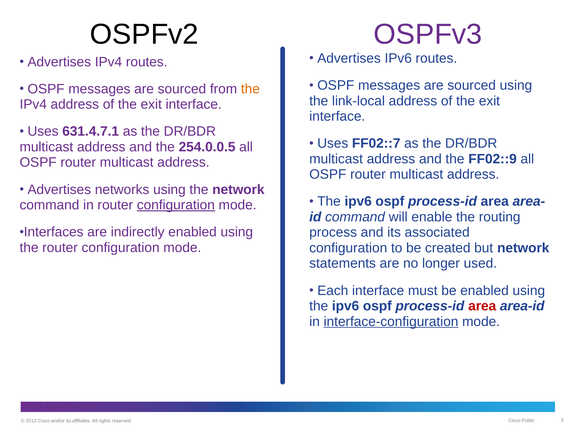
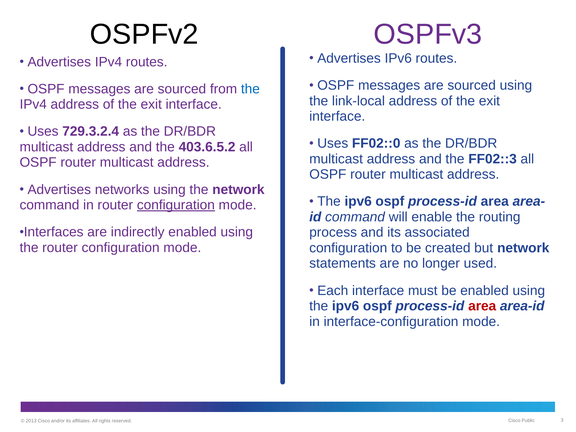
the colour: orange -> blue (250, 89)
631.4.7.1: 631.4.7.1 -> 729.3.2.4 (91, 131)
FF02::7: FF02::7 -> FF02::0 (376, 143)
254.0.0.5: 254.0.0.5 -> 403.6.5.2 (207, 147)
FF02::9: FF02::9 -> FF02::3 (493, 159)
interface-configuration underline: present -> none (391, 322)
